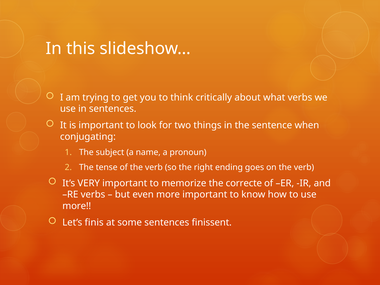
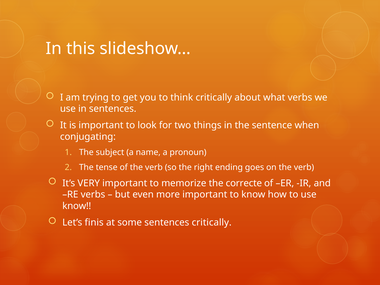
more: more -> know (77, 206)
sentences finissent: finissent -> critically (212, 222)
